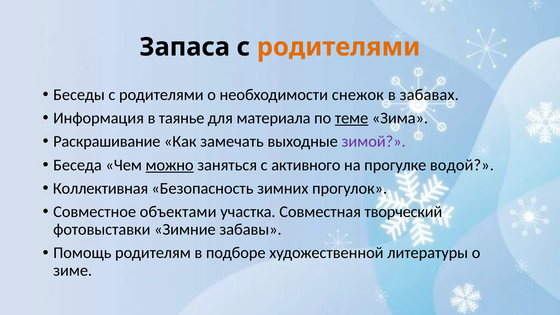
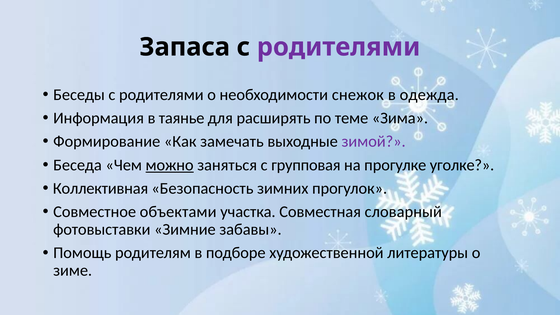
родителями colour: orange -> purple (339, 47)
забавах: забавах -> одежда (429, 95)
материала: материала -> расширять (274, 118)
теме underline: present -> none (352, 118)
Раскрашивание: Раскрашивание -> Формирование (107, 142)
активного: активного -> групповая (306, 165)
водой: водой -> уголке (462, 165)
творческий: творческий -> словарный (403, 212)
